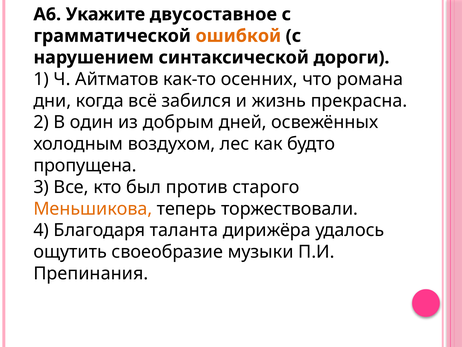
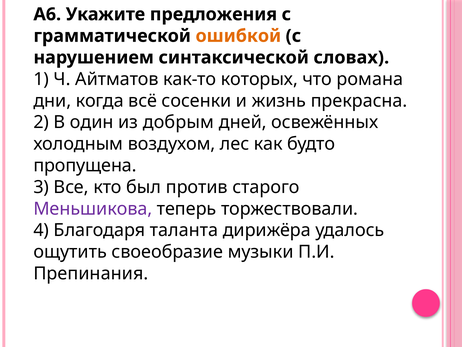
двусоставное: двусоставное -> предложения (213, 14)
дороги: дороги -> словах (351, 57)
осенних: осенних -> которых (259, 79)
забился: забился -> сосенки (196, 101)
Меньшикова colour: orange -> purple (93, 208)
